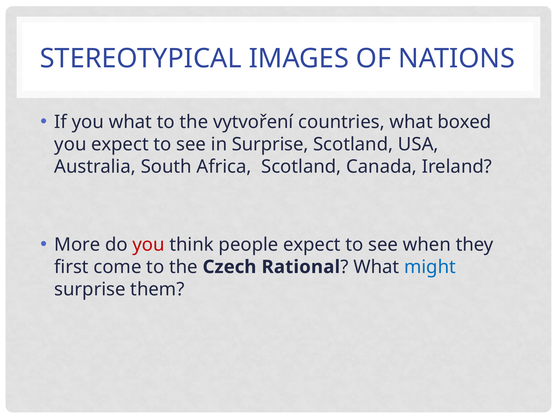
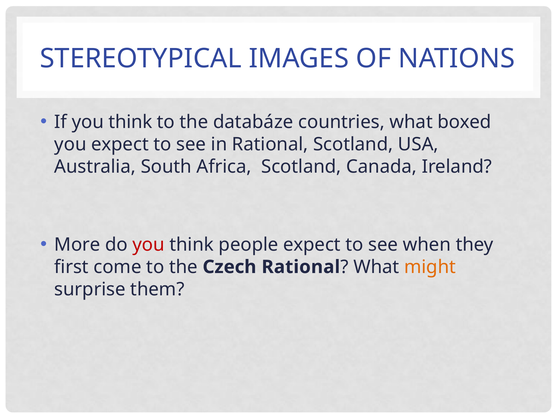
If you what: what -> think (130, 122)
vytvoření: vytvoření -> databáze (253, 122)
in Surprise: Surprise -> Rational (270, 144)
might colour: blue -> orange (430, 267)
